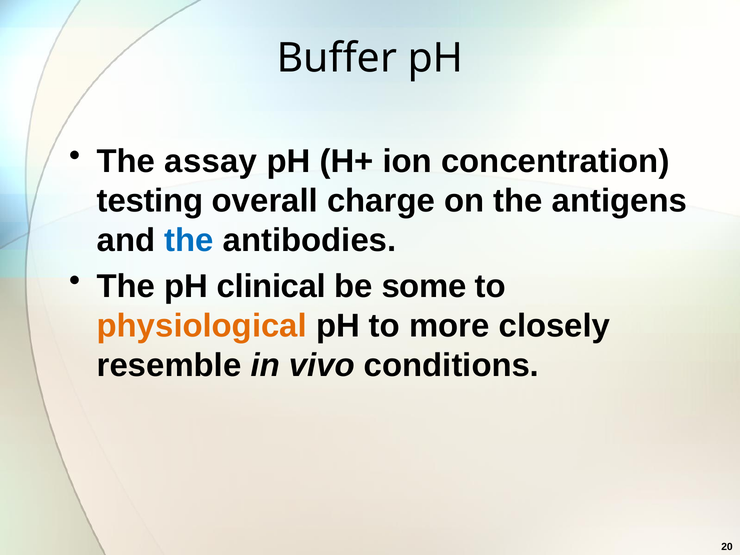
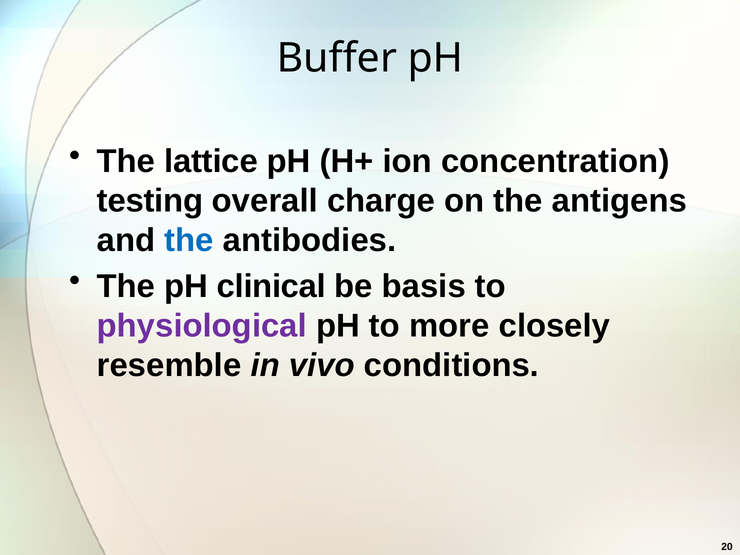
assay: assay -> lattice (211, 161)
some: some -> basis (424, 286)
physiological colour: orange -> purple (202, 326)
